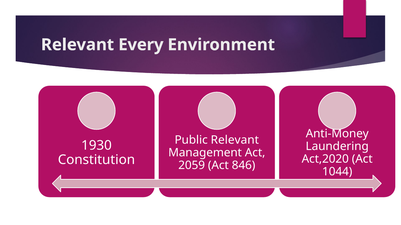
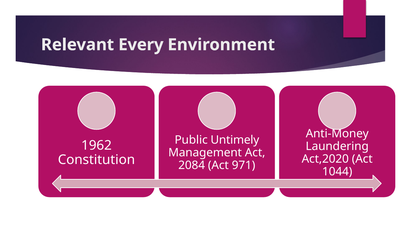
Public Relevant: Relevant -> Untimely (235, 140)
1930: 1930 -> 1962 (96, 146)
2059: 2059 -> 2084 (192, 166)
846: 846 -> 971 (244, 166)
